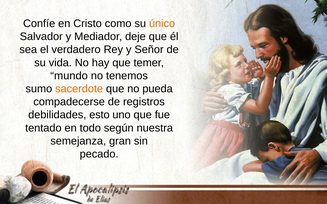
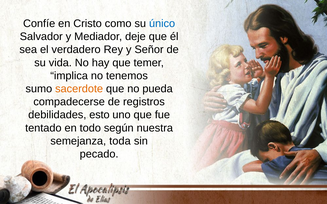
único colour: orange -> blue (162, 24)
mundo: mundo -> implica (69, 76)
gran: gran -> toda (120, 141)
